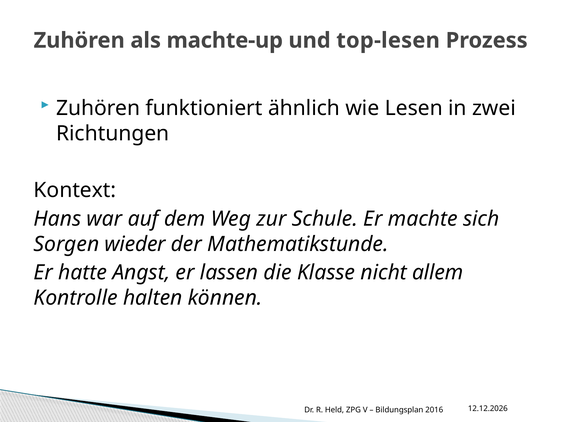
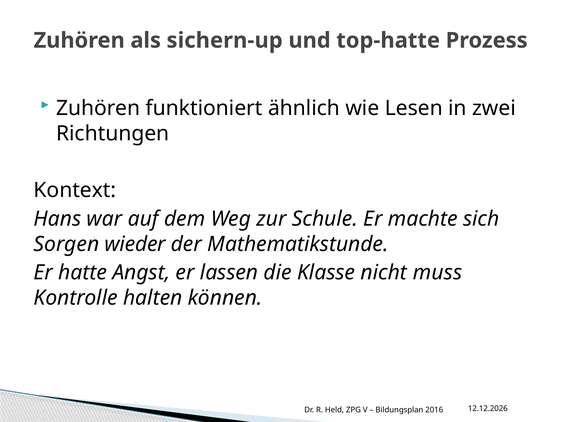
machte-up: machte-up -> sichern-up (225, 40)
top-lesen: top-lesen -> top-hatte (388, 40)
allem: allem -> muss (437, 272)
